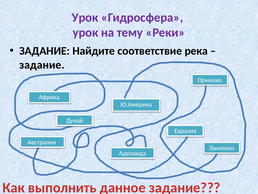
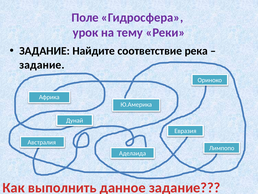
Урок: Урок -> Поле (85, 17)
